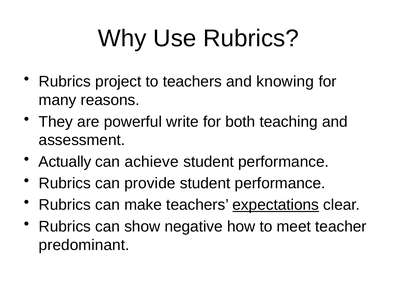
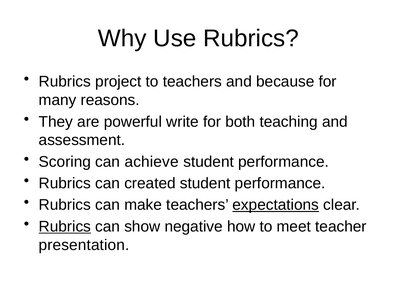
knowing: knowing -> because (285, 82)
Actually: Actually -> Scoring (65, 162)
provide: provide -> created (150, 184)
Rubrics underline: none -> present (65, 227)
predominant: predominant -> presentation (84, 246)
